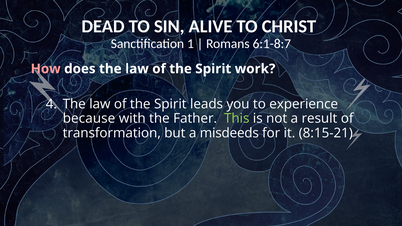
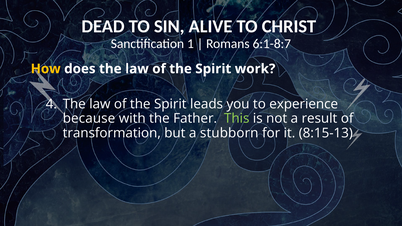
How colour: pink -> yellow (46, 69)
misdeeds: misdeeds -> stubborn (229, 133)
8:15-21: 8:15-21 -> 8:15-13 (326, 133)
